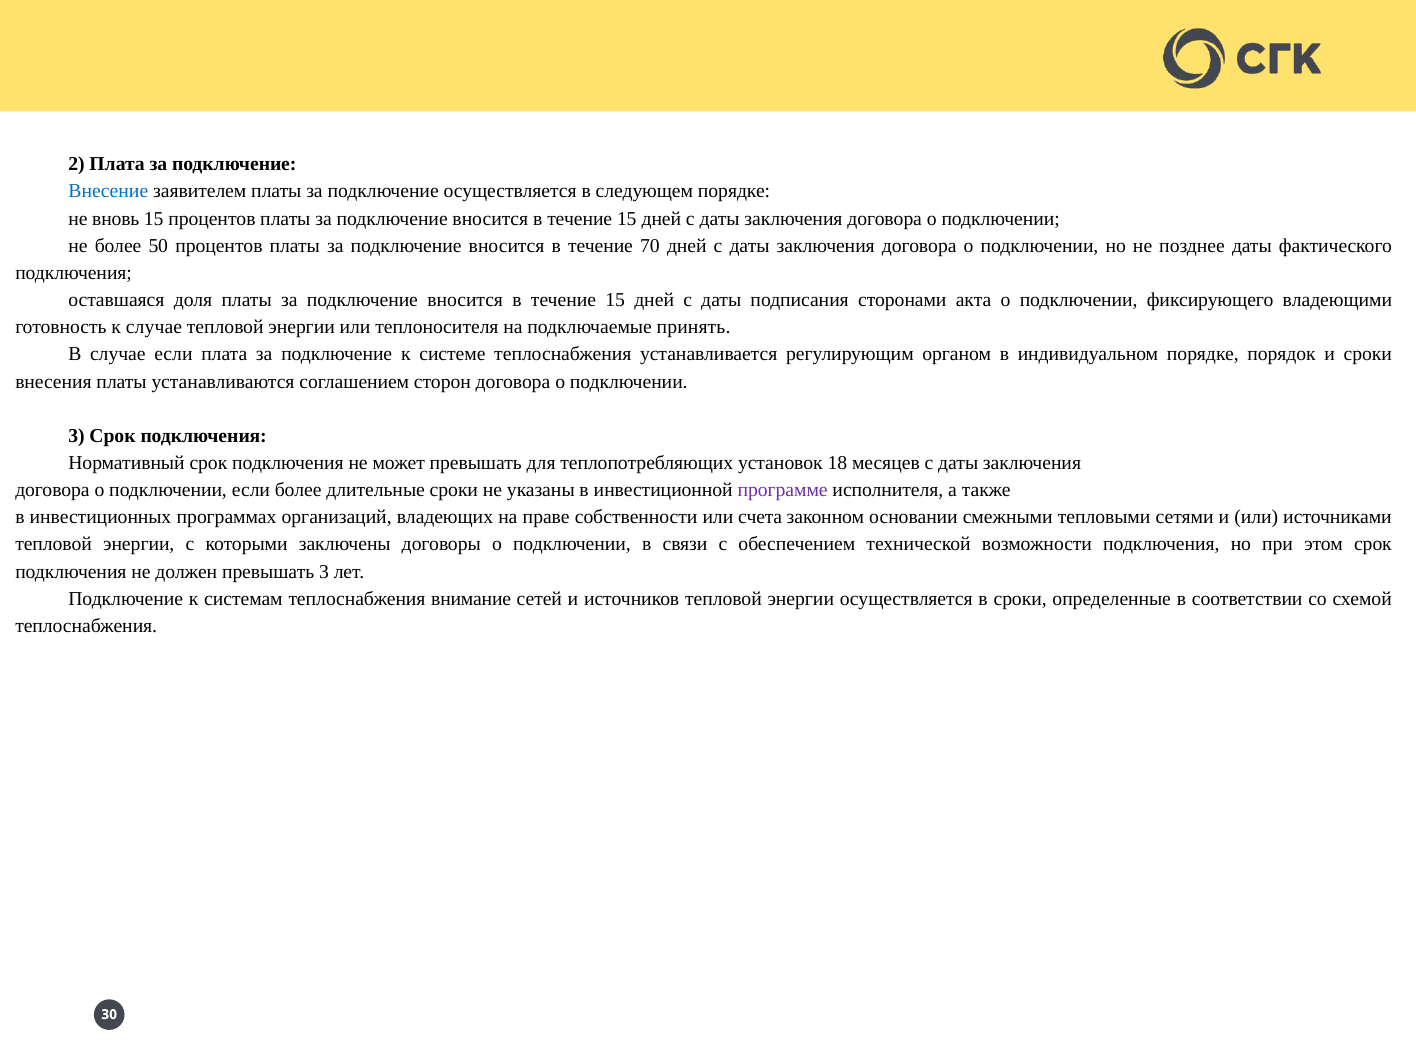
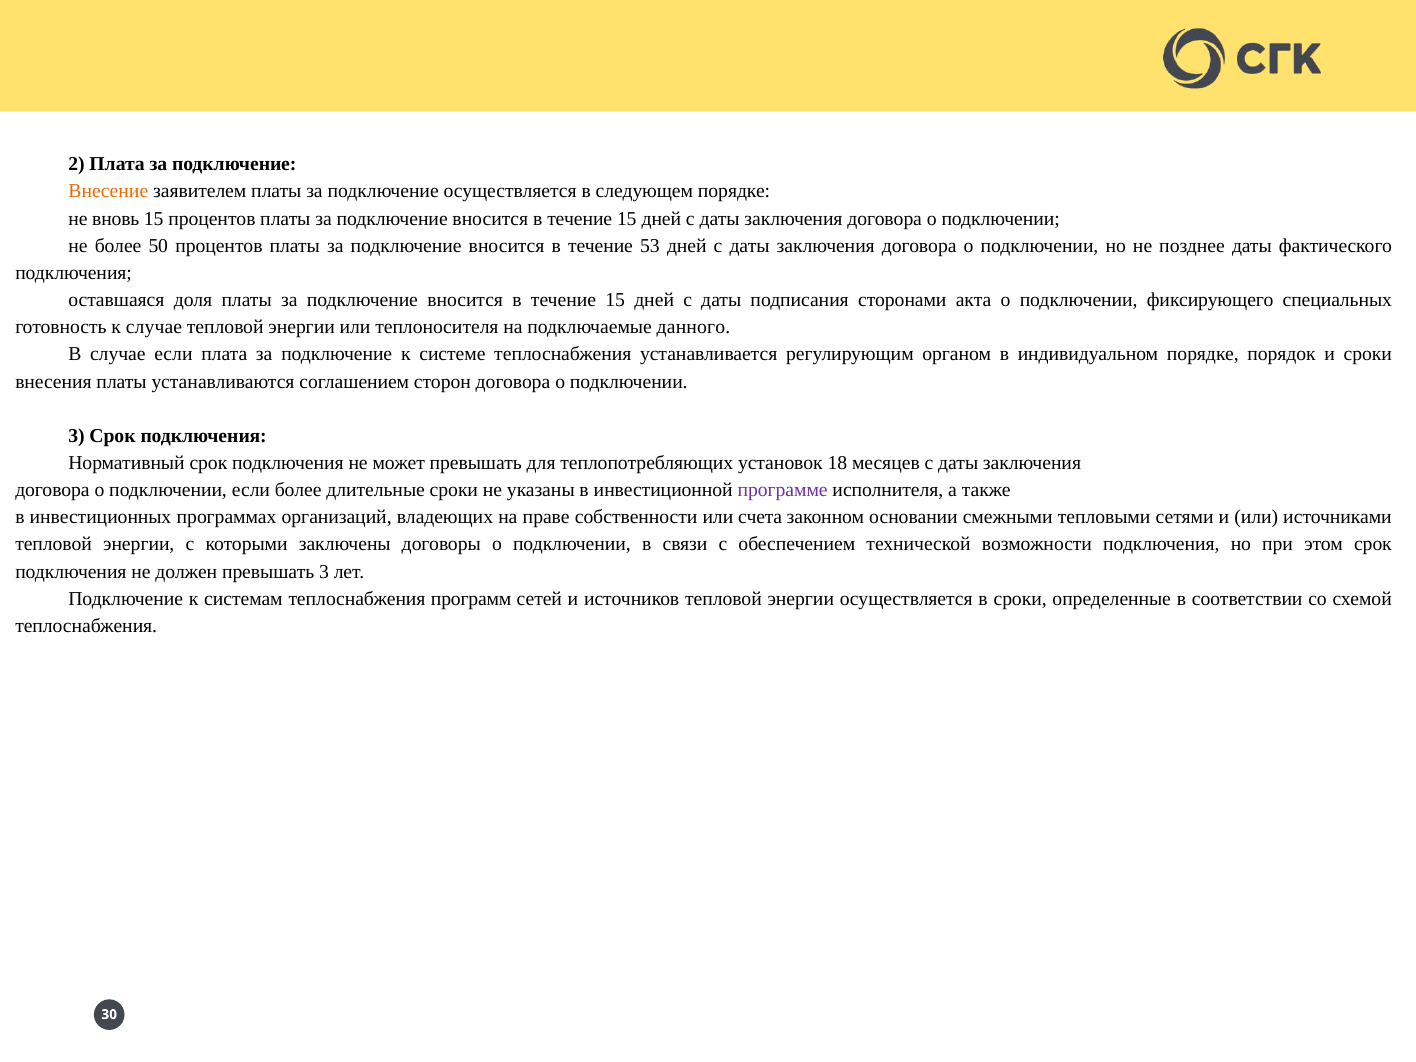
Внесение colour: blue -> orange (108, 191)
70: 70 -> 53 (650, 246)
владеющими: владеющими -> специальных (1337, 300)
принять: принять -> данного (694, 327)
внимание: внимание -> программ (471, 599)
